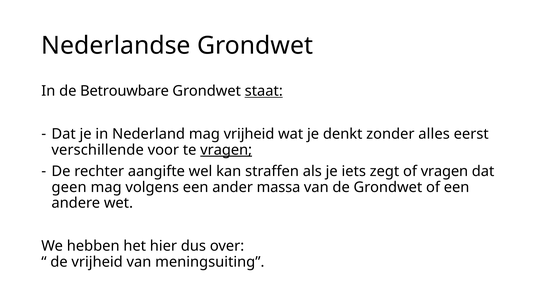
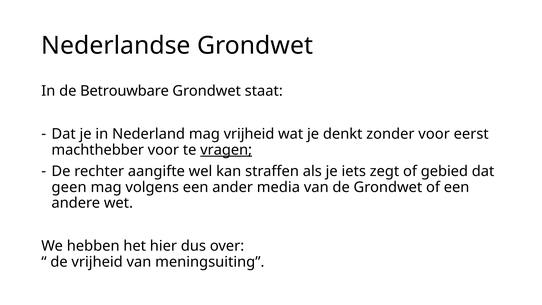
staat underline: present -> none (264, 91)
zonder alles: alles -> voor (434, 134)
verschillende: verschillende -> machthebber (98, 150)
of vragen: vragen -> gebied (444, 171)
massa: massa -> media (278, 187)
